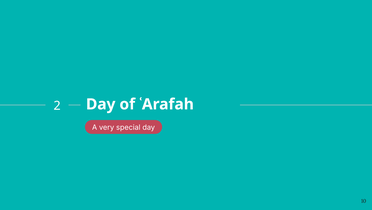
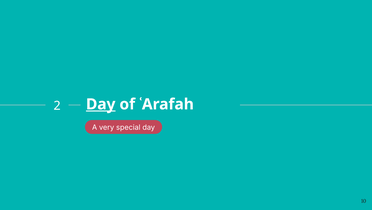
Day underline: none -> present (101, 104)
